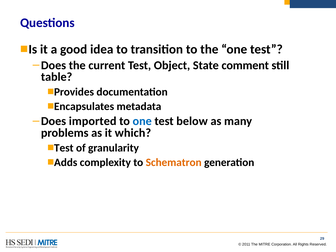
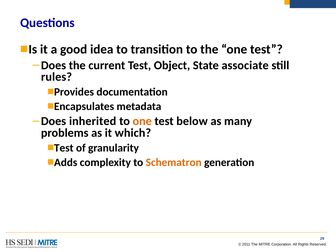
comment: comment -> associate (245, 65)
table: table -> rules (57, 77)
imported: imported -> inherited (93, 121)
one colour: blue -> orange (142, 121)
